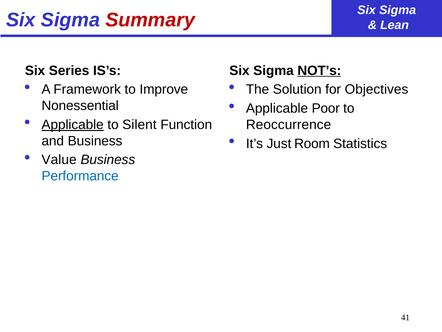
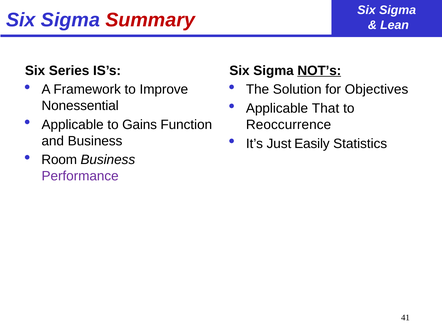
Poor: Poor -> That (326, 108)
Applicable underline: present -> none (73, 124)
Silent: Silent -> Gains (140, 124)
Room: Room -> Easily (312, 143)
Value: Value -> Room (59, 160)
Performance colour: blue -> purple (80, 176)
